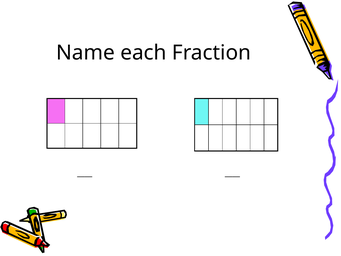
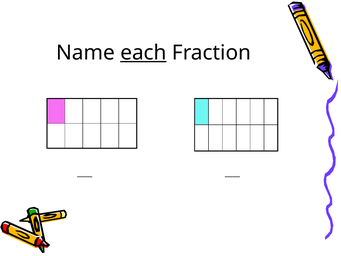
each underline: none -> present (143, 53)
